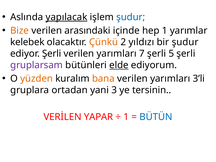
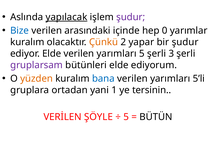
şudur colour: blue -> purple (131, 17)
Bize colour: orange -> blue (20, 31)
hep 1: 1 -> 0 (165, 31)
kelebek: kelebek -> kuralım (27, 42)
yıldızı: yıldızı -> yapar (141, 42)
ediyor Şerli: Şerli -> Elde (52, 54)
yarımları 7: 7 -> 5 (142, 54)
5: 5 -> 3 (171, 54)
elde underline: present -> none (119, 65)
bana colour: orange -> blue (103, 79)
3’li: 3’li -> 5’li (199, 79)
3: 3 -> 1 (114, 90)
YAPAR: YAPAR -> ŞÖYLE (98, 117)
1: 1 -> 5 (126, 117)
BÜTÜN colour: blue -> black (156, 117)
